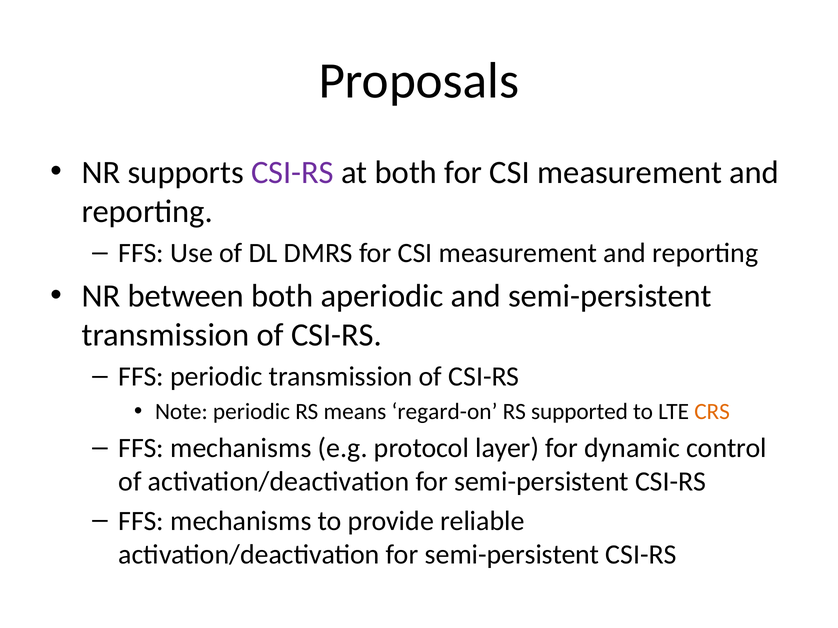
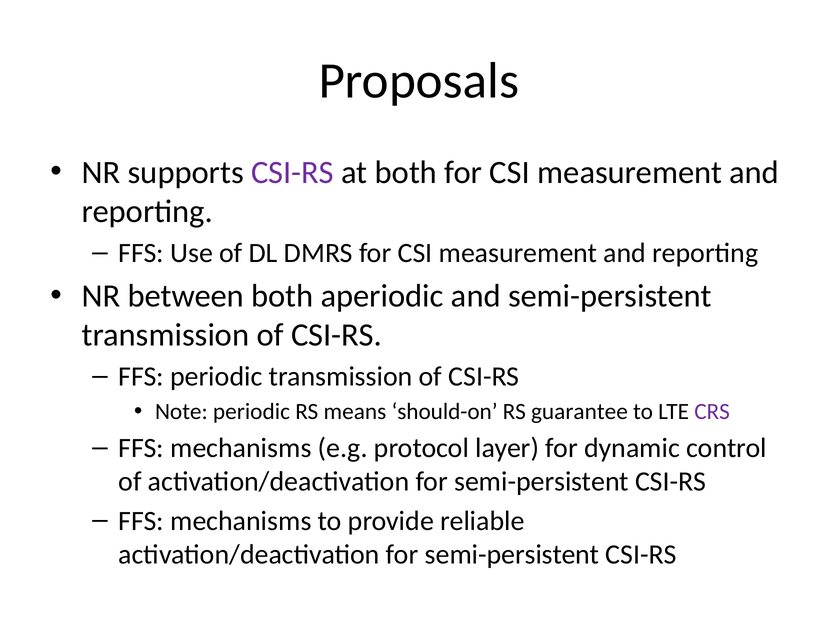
regard-on: regard-on -> should-on (445, 412)
supported: supported -> guarantee (579, 412)
CRS colour: orange -> purple (712, 412)
